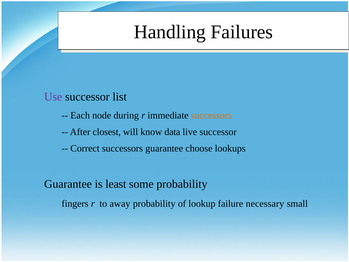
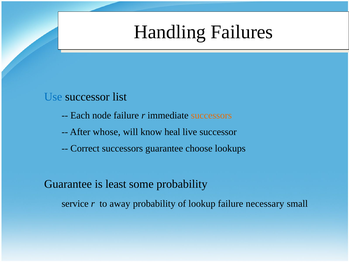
Use colour: purple -> blue (53, 97)
node during: during -> failure (126, 115)
closest: closest -> whose (107, 132)
data: data -> heal (172, 132)
fingers: fingers -> service (75, 203)
